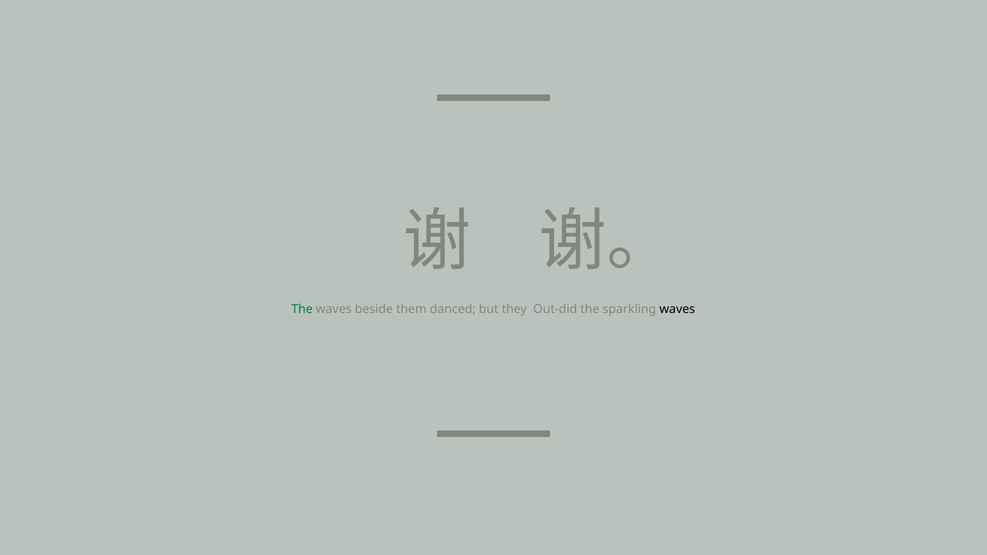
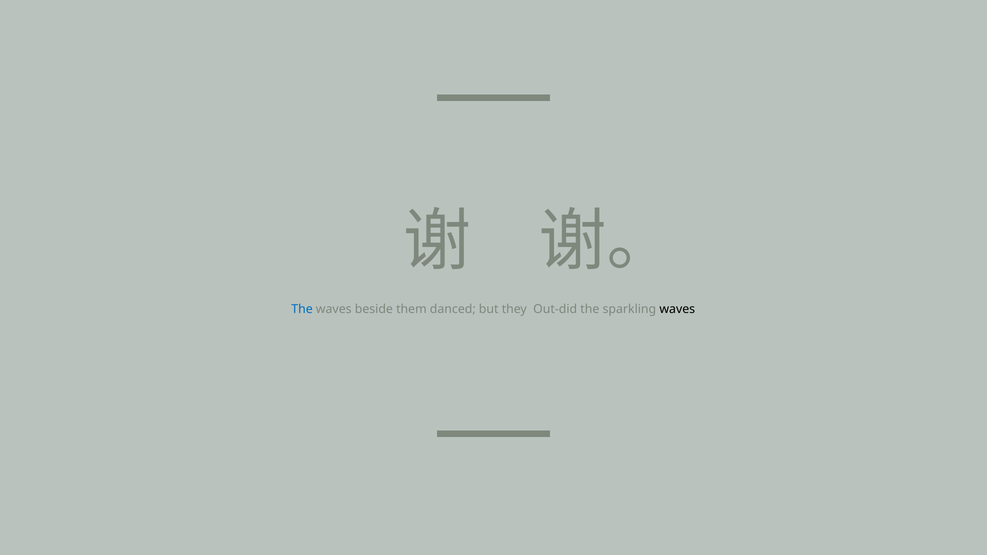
The colour: green -> blue (302, 309)
